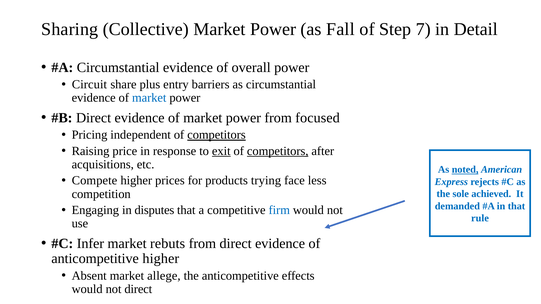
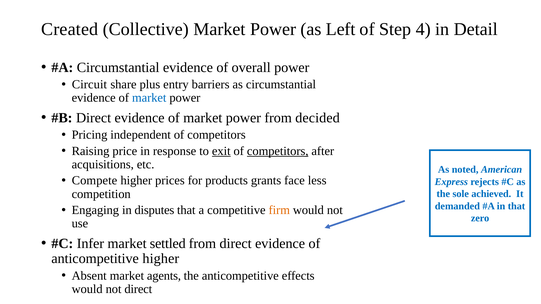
Sharing: Sharing -> Created (70, 29)
Fall: Fall -> Left (341, 29)
7: 7 -> 4 (423, 29)
focused: focused -> decided (318, 118)
competitors underline: present -> none (216, 135)
noted underline: present -> none (465, 170)
trying: trying -> grants (266, 181)
firm colour: blue -> orange (279, 210)
rule: rule -> zero (480, 218)
rebuts: rebuts -> settled (168, 244)
allege: allege -> agents (164, 276)
